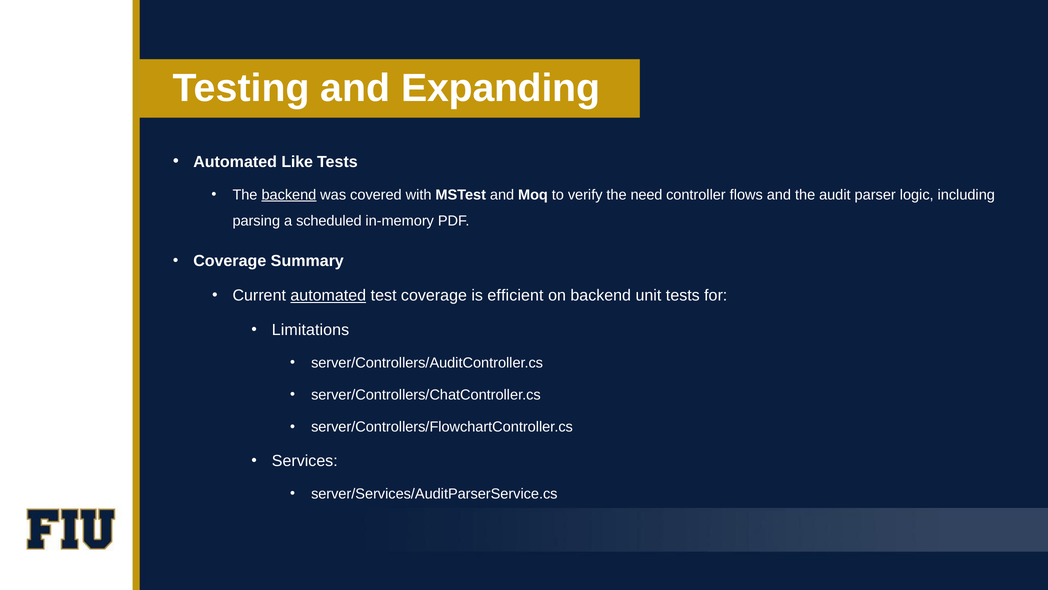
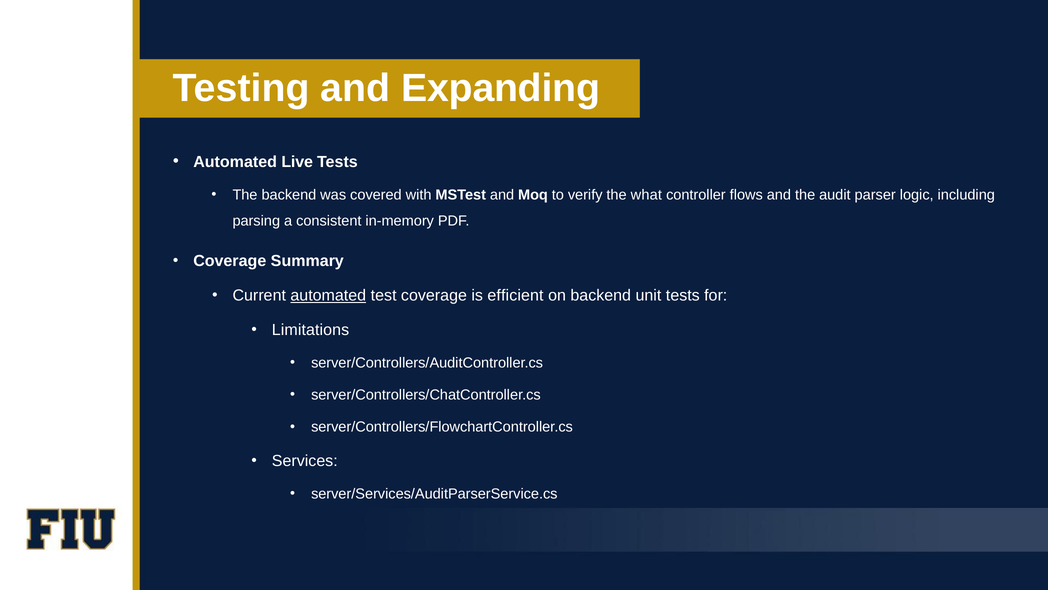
Like: Like -> Live (297, 162)
backend underline: present -> none (289, 195)
need: need -> what (646, 195)
scheduled: scheduled -> consistent (329, 221)
